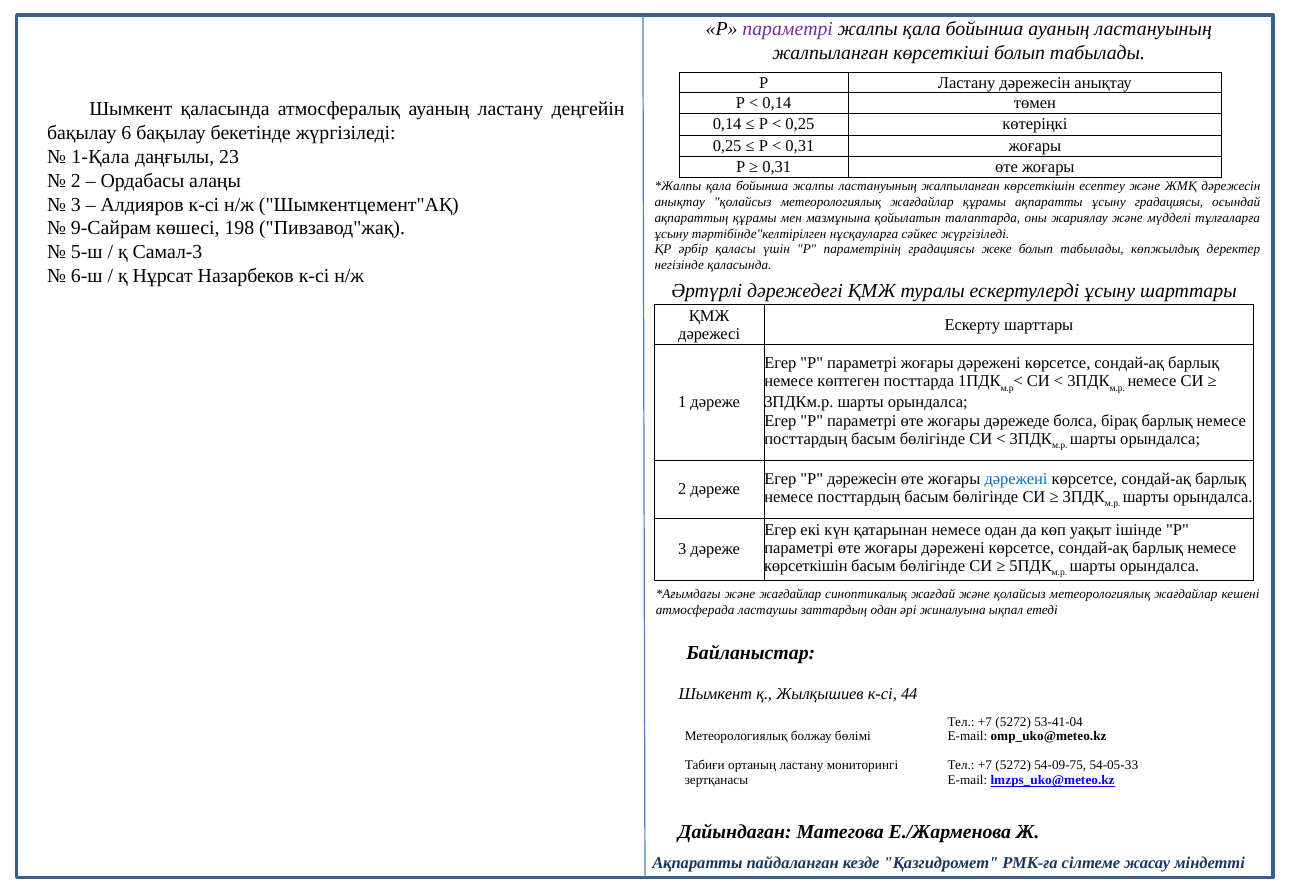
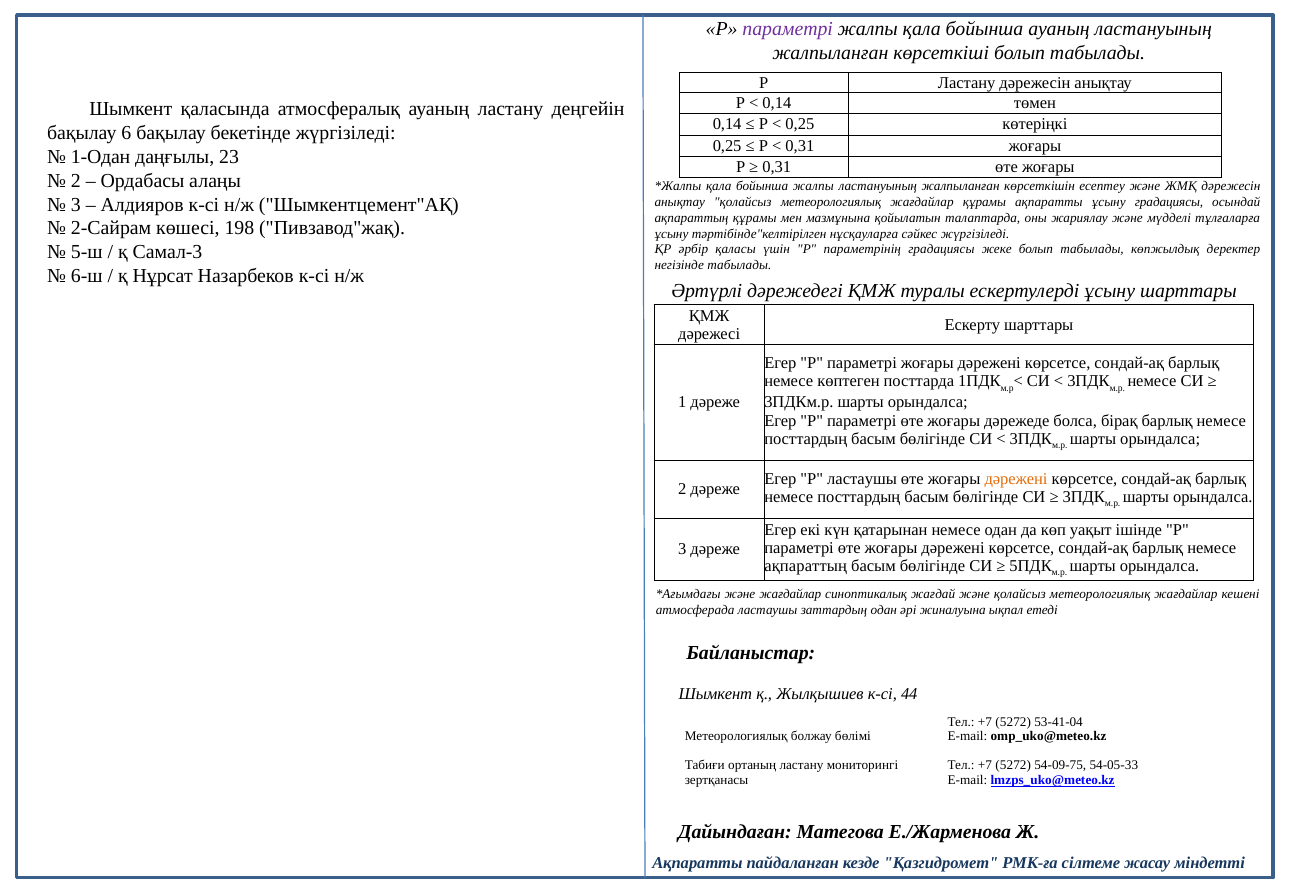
1-Қала: 1-Қала -> 1-Одан (101, 157)
9-Сайрам: 9-Сайрам -> 2-Сайрам (111, 228)
негізінде қаласында: қаласында -> табылады (739, 265)
Р дәрежесін: дәрежесін -> ластаушы (862, 479)
дәрежені colour: blue -> orange (1016, 479)
көрсеткішін: көрсеткішін -> ақпараттың (806, 566)
